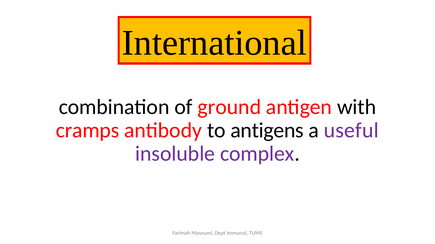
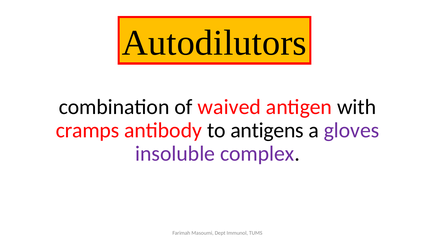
International: International -> Autodilutors (214, 43)
ground: ground -> waived (229, 107)
useful: useful -> gloves (352, 131)
